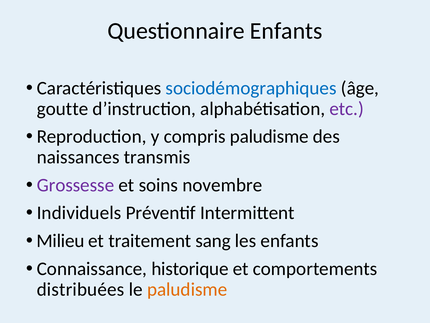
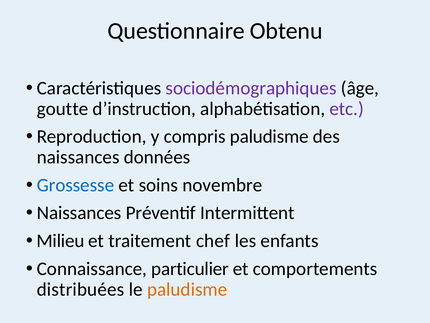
Questionnaire Enfants: Enfants -> Obtenu (286, 31)
sociodémographiques colour: blue -> purple (251, 88)
transmis: transmis -> données (157, 157)
Grossesse colour: purple -> blue (75, 185)
Individuels: Individuels -> Naissances (79, 213)
sang: sang -> chef (213, 240)
historique: historique -> particulier (190, 268)
